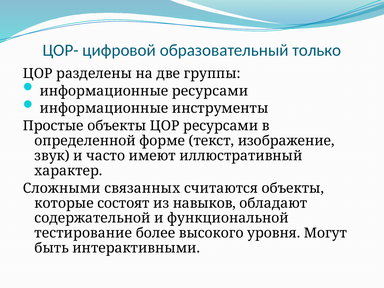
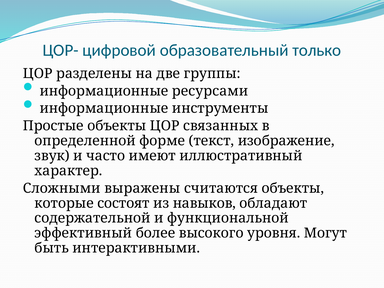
ЦОР ресурсами: ресурсами -> связанных (221, 126)
связанных: связанных -> выражены (142, 188)
тестирование: тестирование -> эффективный (83, 233)
